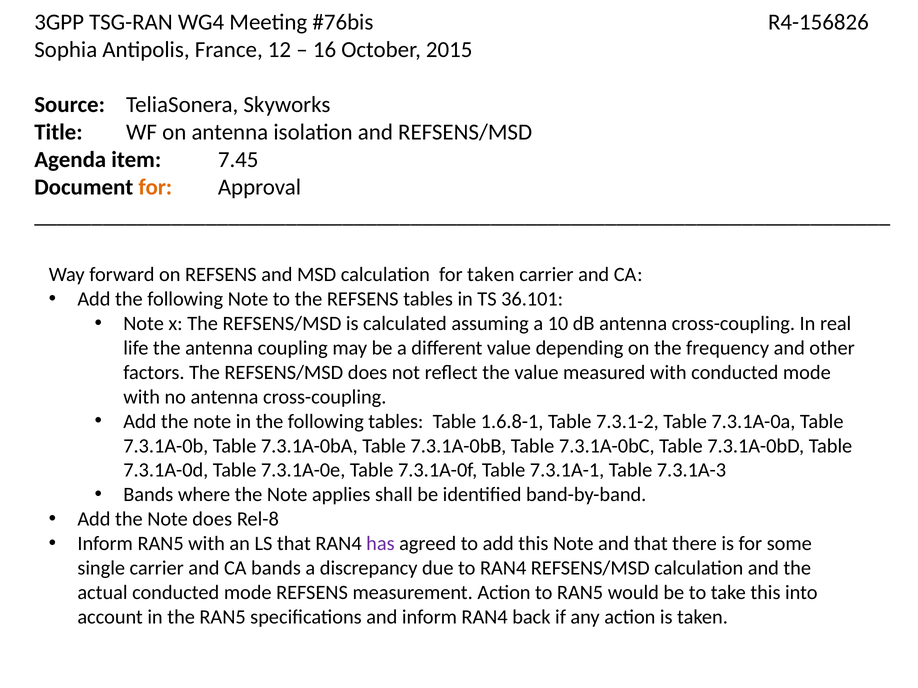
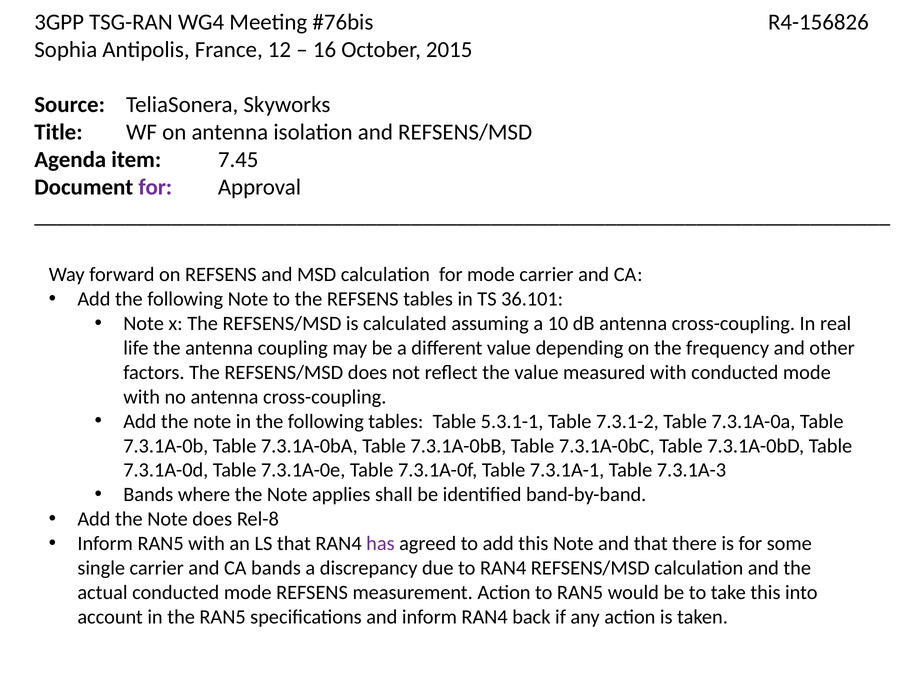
for colour: orange -> purple (155, 188)
for taken: taken -> mode (491, 275)
1.6.8-1: 1.6.8-1 -> 5.3.1-1 (512, 422)
